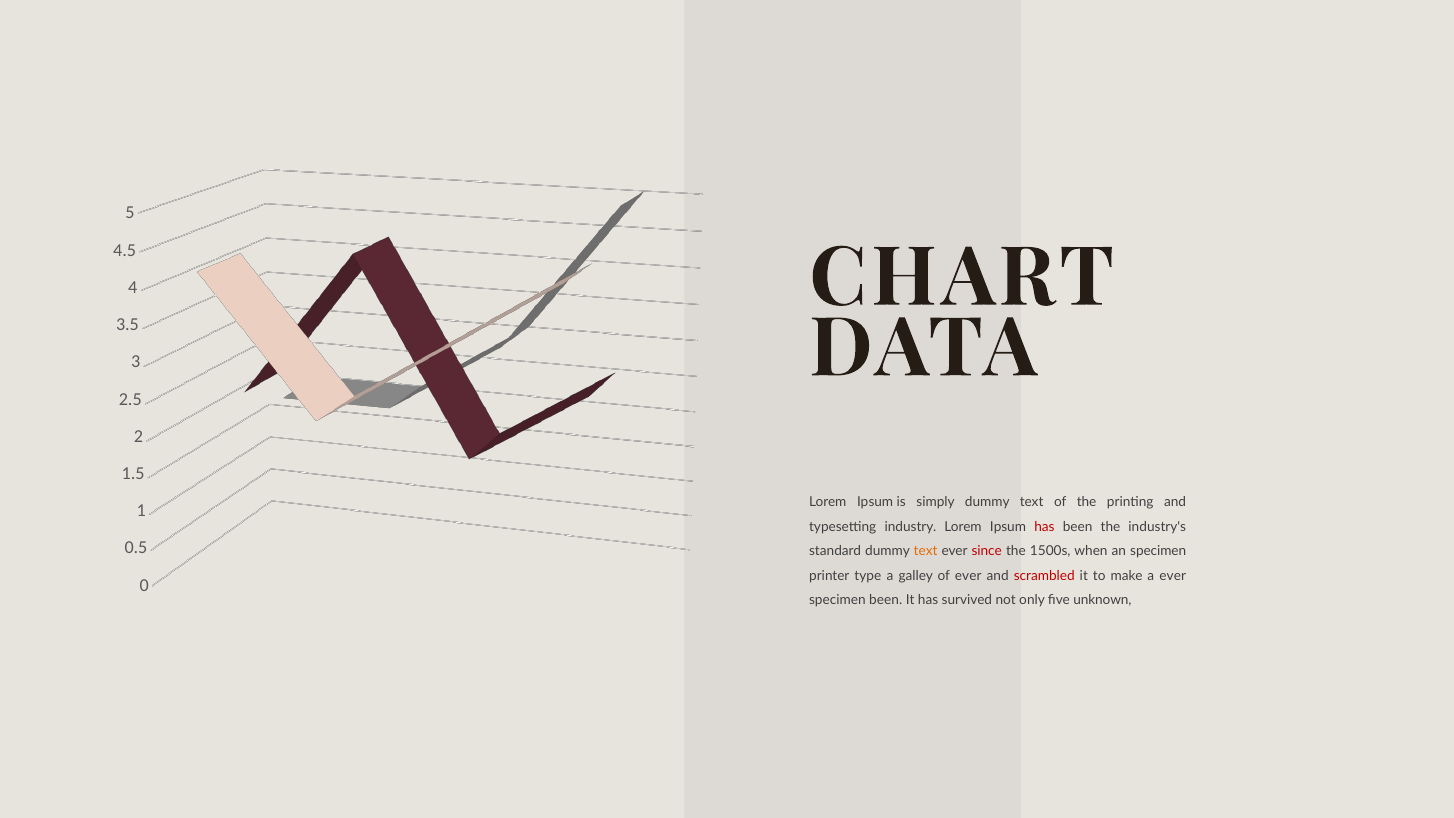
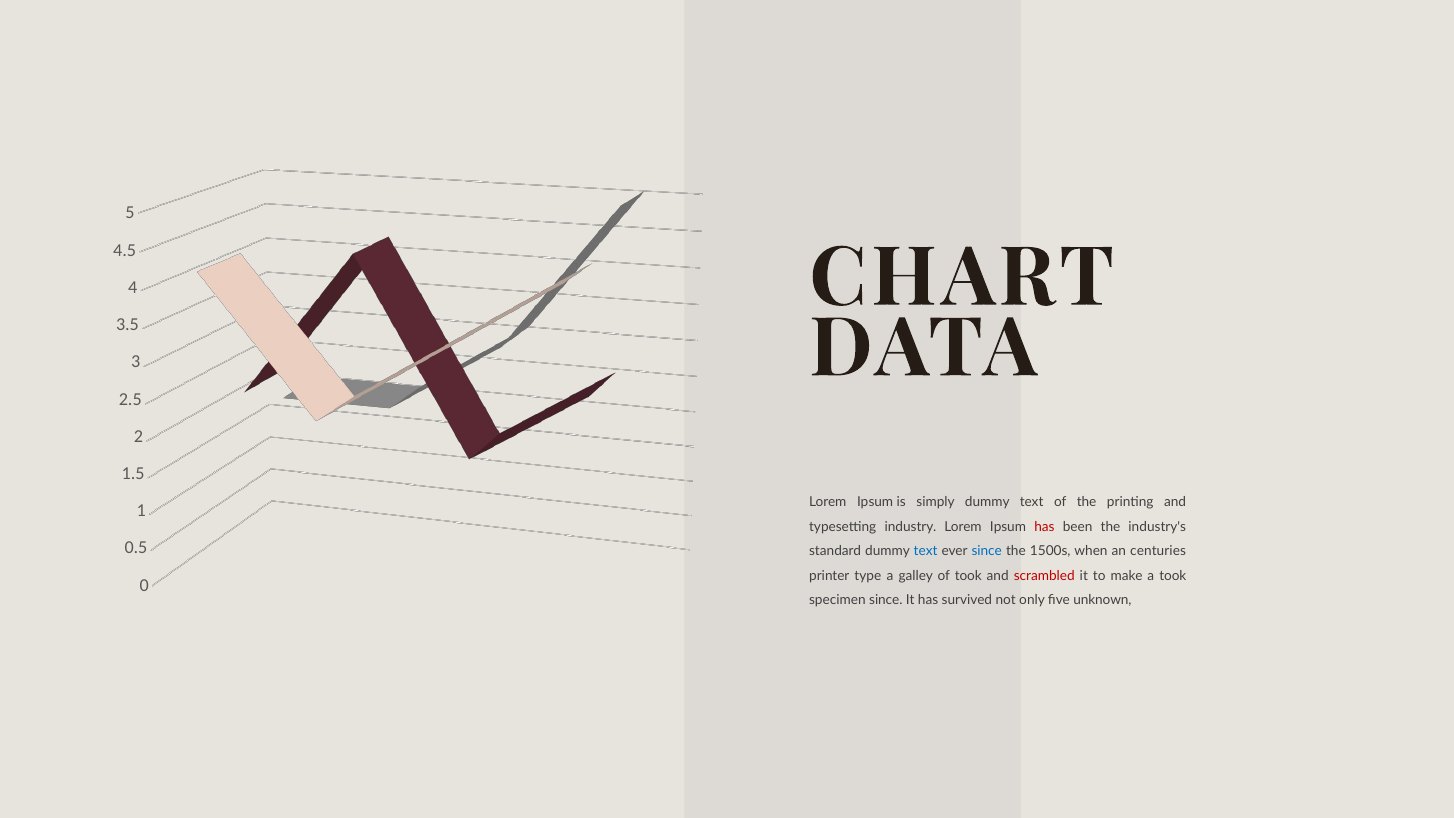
text colour: orange -> blue (926, 551)
since colour: red -> blue (987, 551)
an specimen: specimen -> centuries (1158, 551)
of ever: ever -> took (968, 576)
a ever: ever -> took (1173, 576)
specimen been: been -> since (886, 600)
